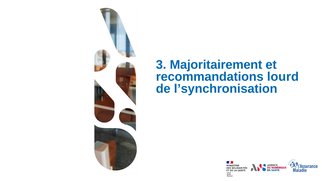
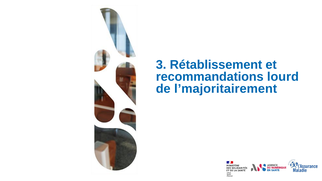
Majoritairement: Majoritairement -> Rétablissement (216, 65)
l’synchronisation: l’synchronisation -> l’majoritairement (226, 89)
